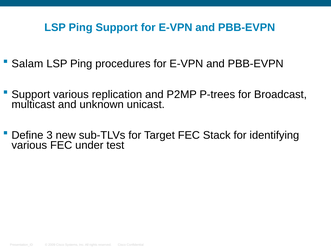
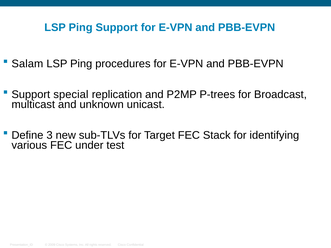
Support various: various -> special (71, 95)
